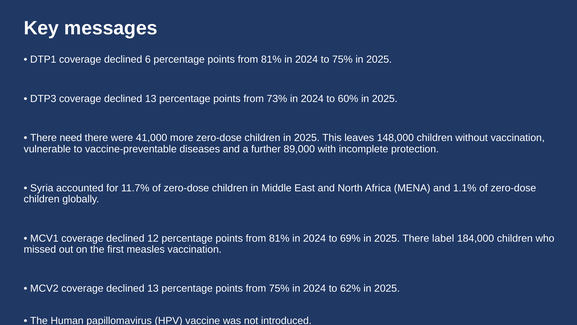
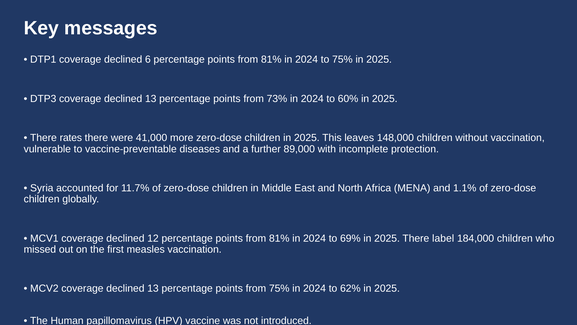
need: need -> rates (71, 138)
